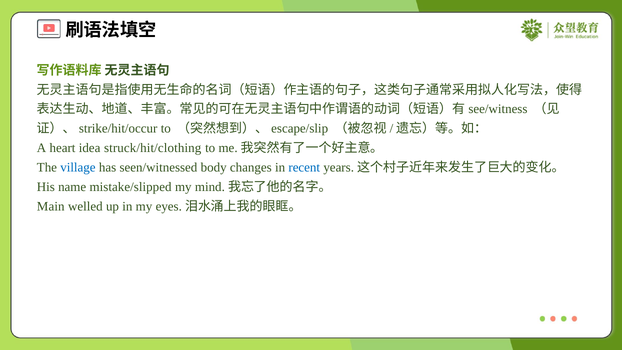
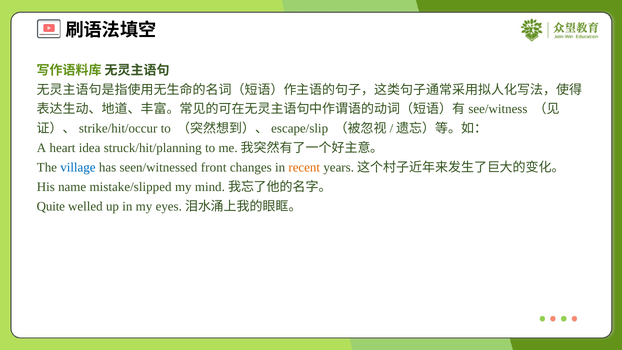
struck/hit/clothing: struck/hit/clothing -> struck/hit/planning (153, 148)
body: body -> front (214, 167)
recent colour: blue -> orange (304, 167)
Main: Main -> Quite (51, 206)
